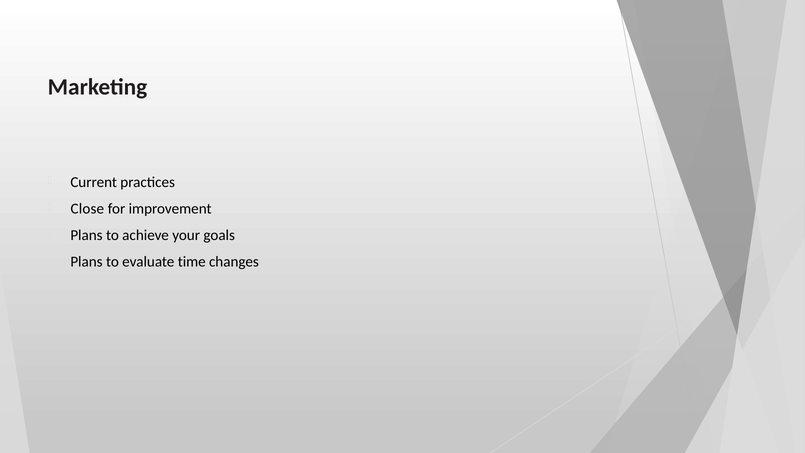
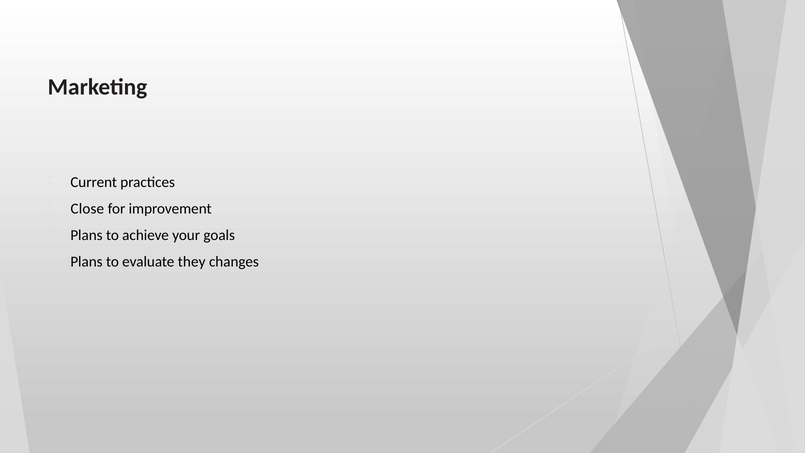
time: time -> they (192, 262)
